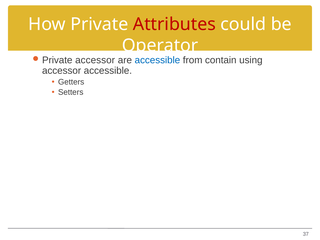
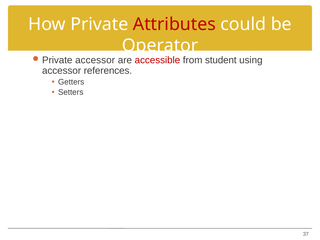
accessible colour: blue -> red (157, 60)
contain: contain -> student (221, 60)
accessor accessible: accessible -> references (108, 71)
